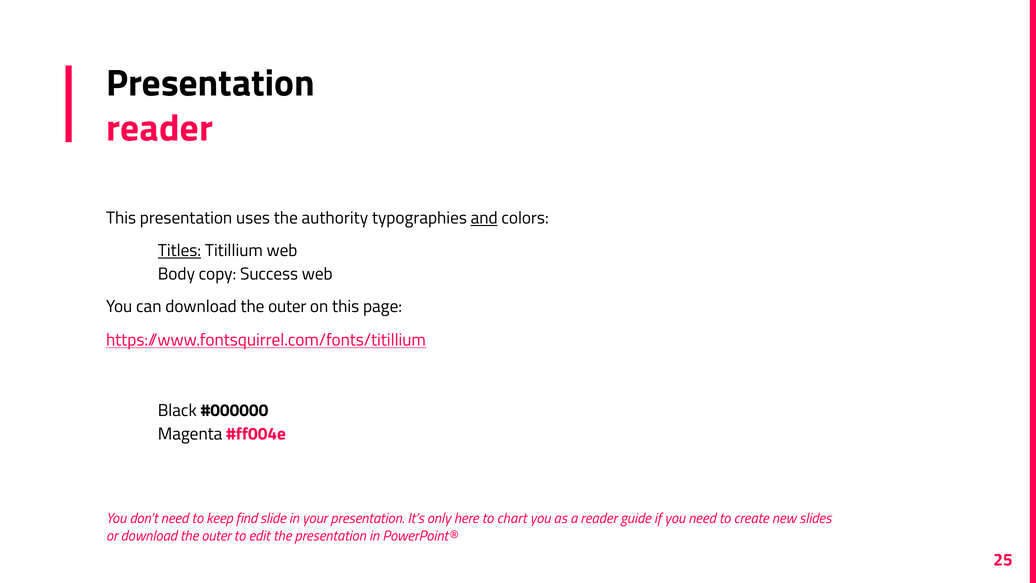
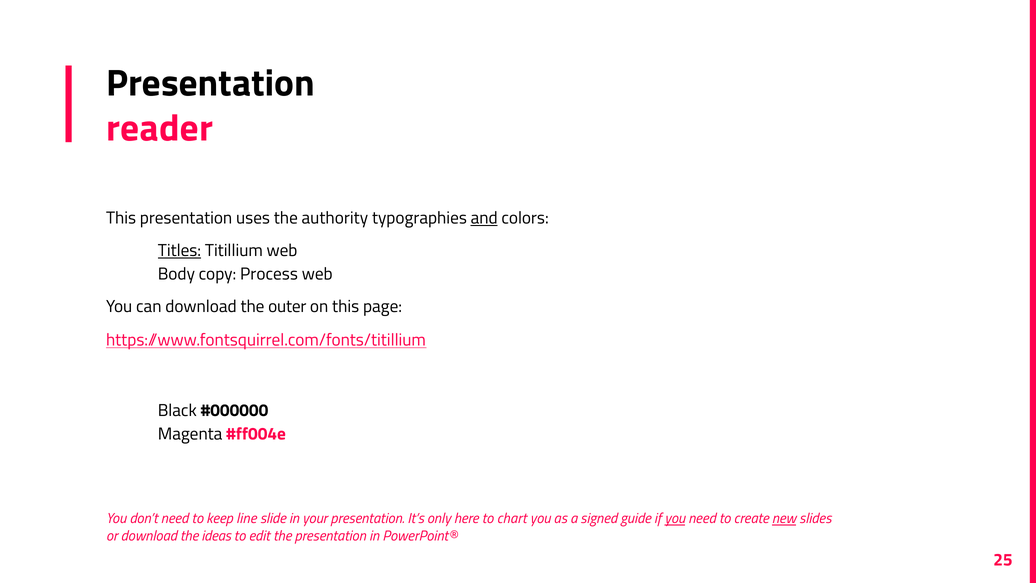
Success: Success -> Process (269, 274)
find: find -> line (246, 519)
a reader: reader -> signed (599, 519)
you underline: none -> present (675, 519)
new underline: none -> present (784, 519)
or download the outer: outer -> ideas (216, 536)
